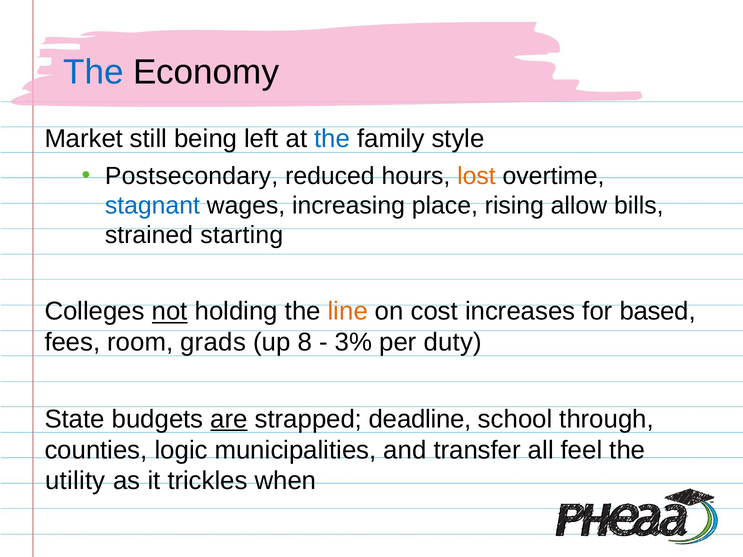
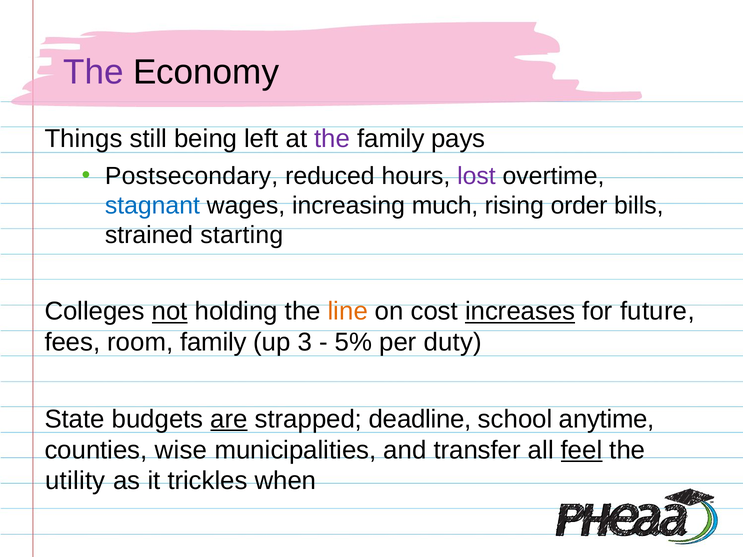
The colour: blue -> purple (93, 72)
Market: Market -> Things (84, 139)
the colour: blue -> purple (332, 139)
style: style -> pays (458, 139)
lost colour: orange -> purple (476, 176)
place: place -> much (445, 206)
allow: allow -> order (579, 206)
increases underline: none -> present (520, 312)
based: based -> future (657, 312)
room grads: grads -> family (213, 343)
8: 8 -> 3 (305, 343)
3%: 3% -> 5% (353, 343)
through: through -> anytime (607, 419)
logic: logic -> wise (181, 450)
feel underline: none -> present (582, 450)
